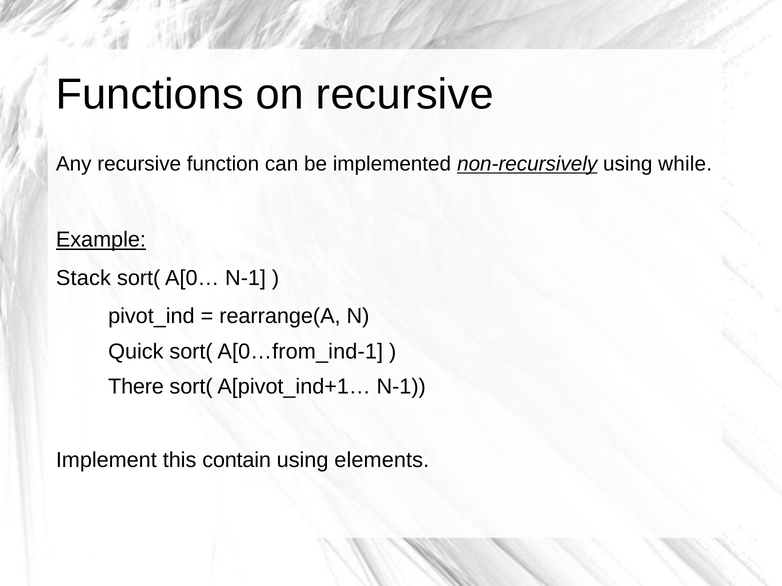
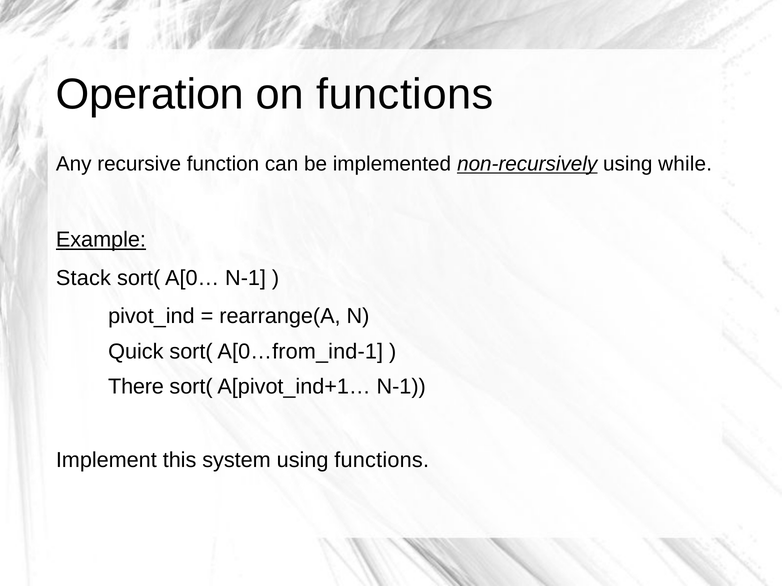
Functions: Functions -> Operation (150, 94)
on recursive: recursive -> functions (405, 94)
contain: contain -> system (237, 461)
using elements: elements -> functions (382, 461)
